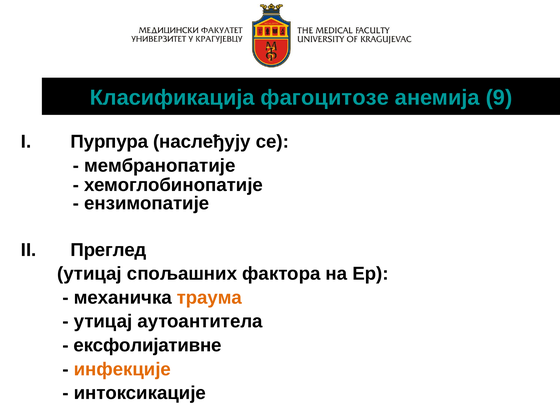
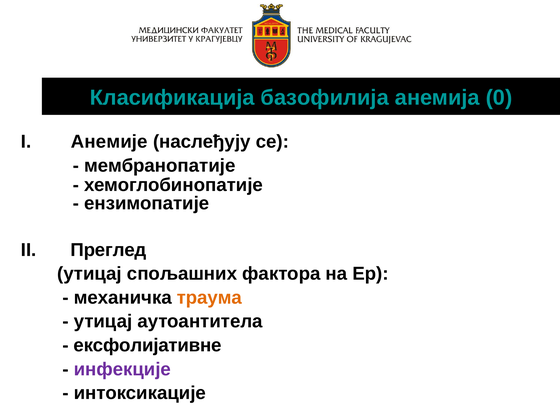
фагоцитозе: фагоцитозе -> базофилија (325, 98)
9: 9 -> 0 (499, 98)
Пурпура: Пурпура -> Анемије (109, 142)
инфекције colour: orange -> purple (122, 369)
